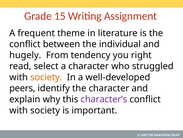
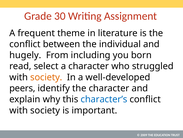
15: 15 -> 30 (60, 16)
tendency: tendency -> including (91, 55)
right: right -> born (141, 55)
character’s colour: purple -> blue (104, 99)
